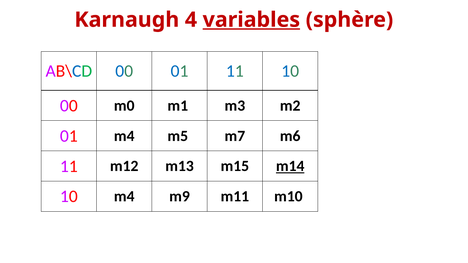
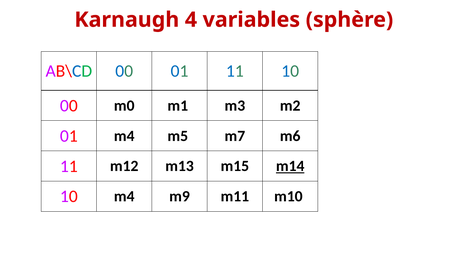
variables underline: present -> none (251, 20)
